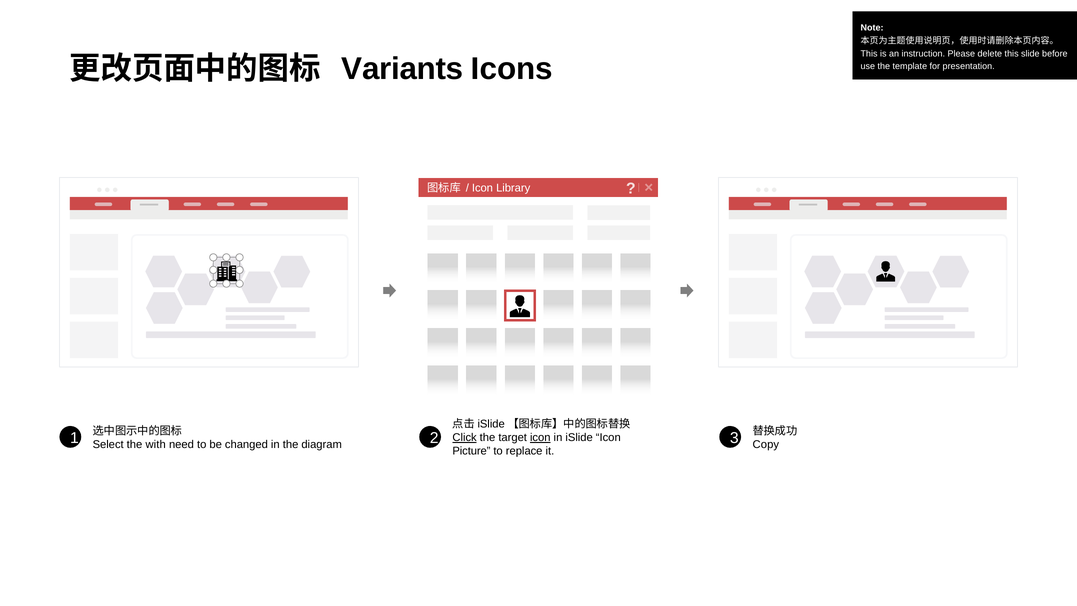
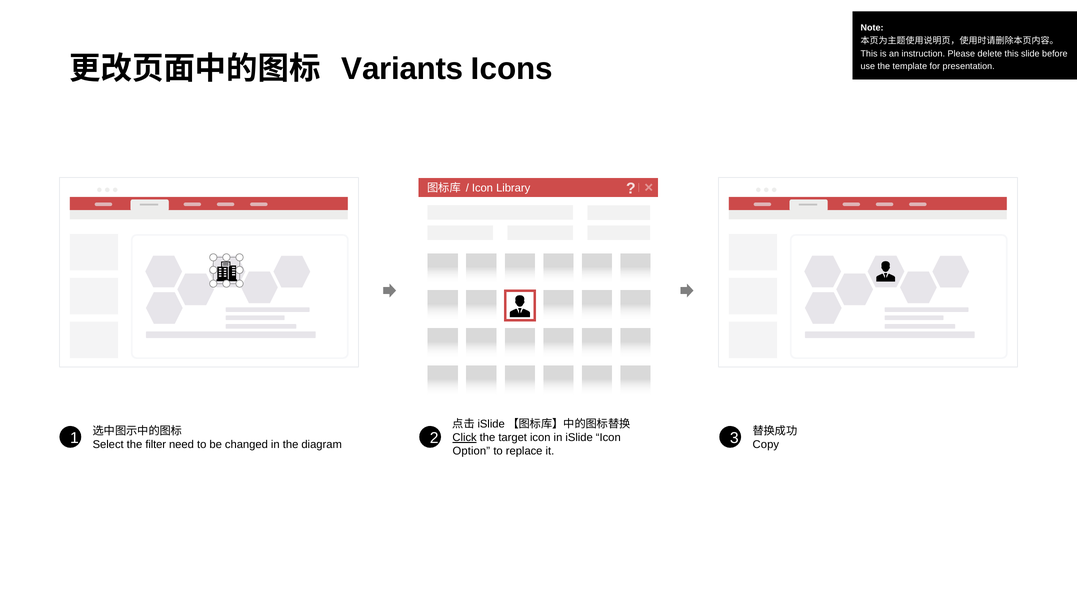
icon underline: present -> none (540, 438)
with: with -> filter (156, 444)
Picture: Picture -> Option (471, 451)
